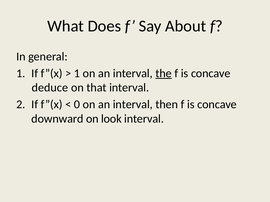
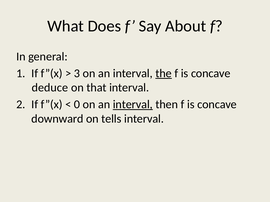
1: 1 -> 3 (77, 73)
interval underline: none -> present (133, 105)
look: look -> tells (111, 119)
